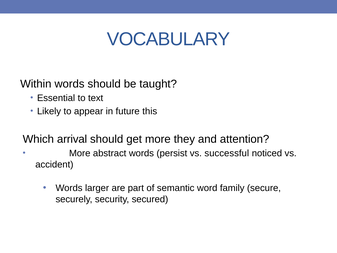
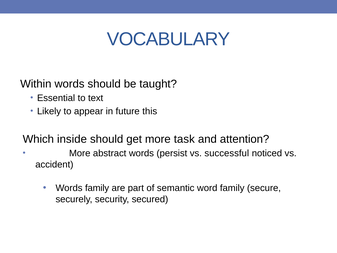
arrival: arrival -> inside (72, 139)
they: they -> task (184, 139)
Words larger: larger -> family (97, 188)
